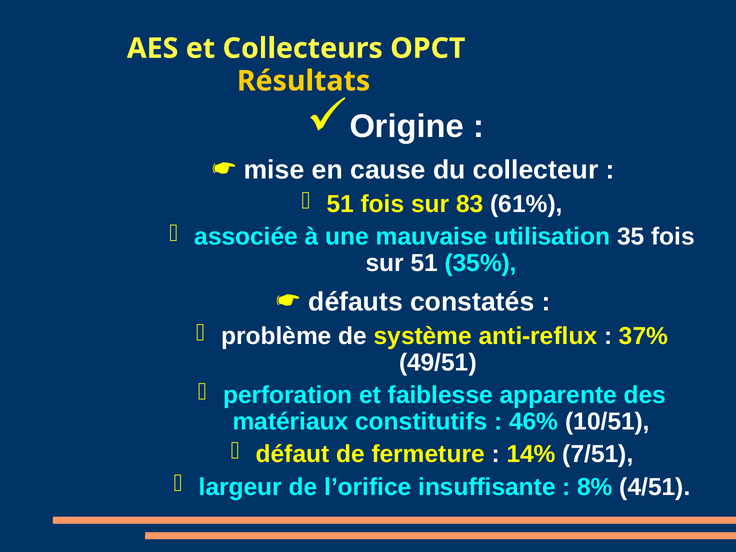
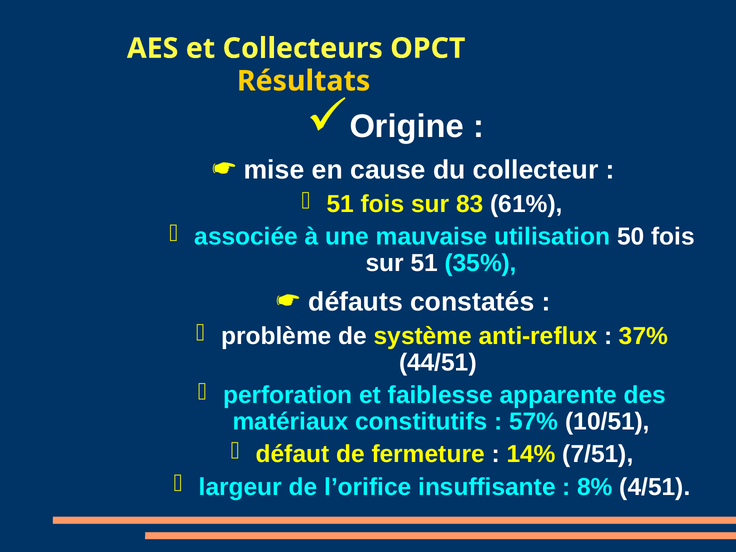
35: 35 -> 50 (631, 237)
49/51: 49/51 -> 44/51 (438, 363)
46%: 46% -> 57% (534, 422)
